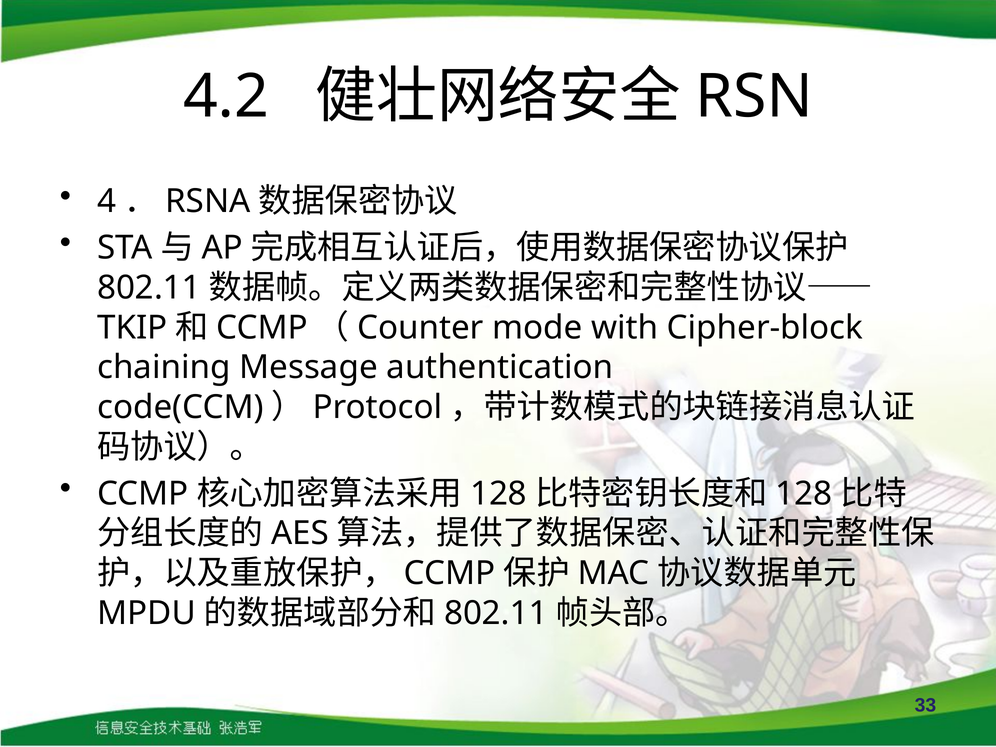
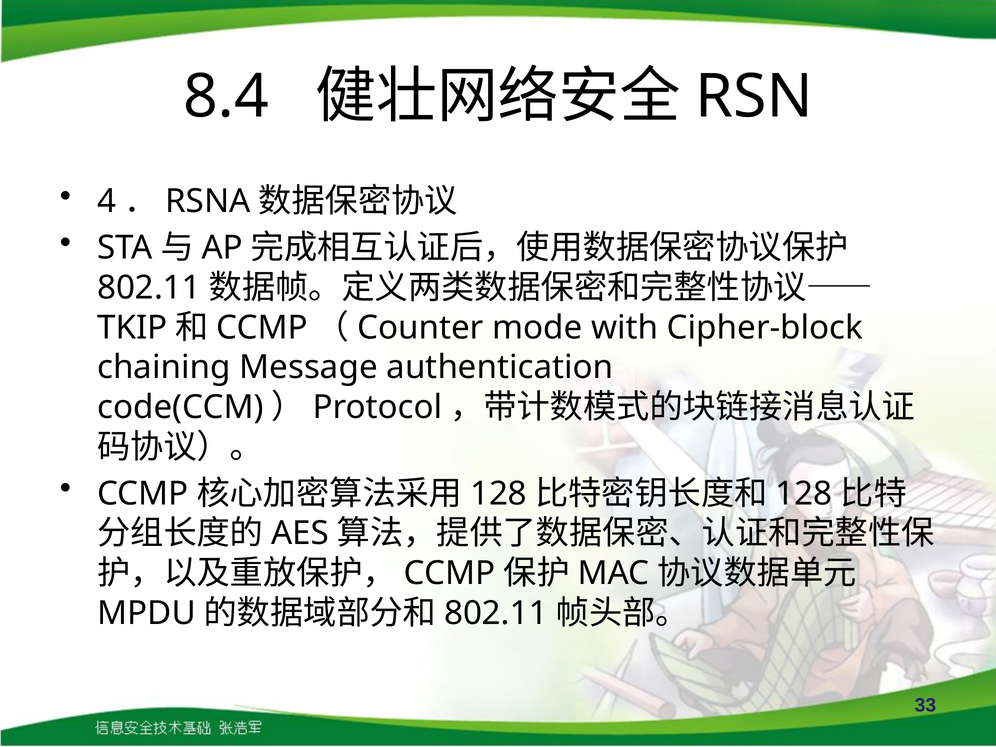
4.2: 4.2 -> 8.4 (226, 96)
